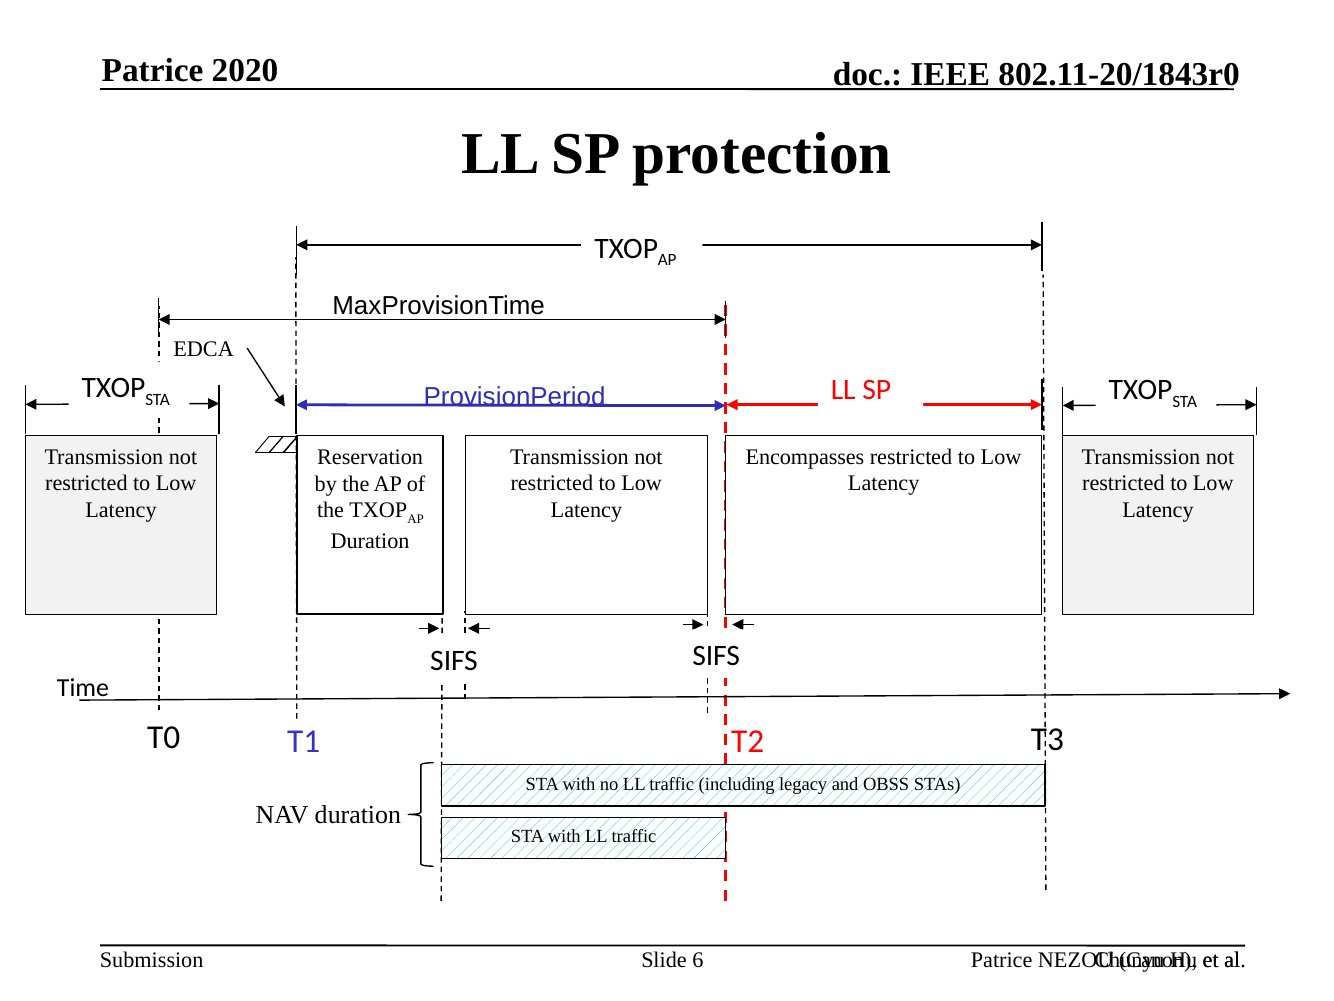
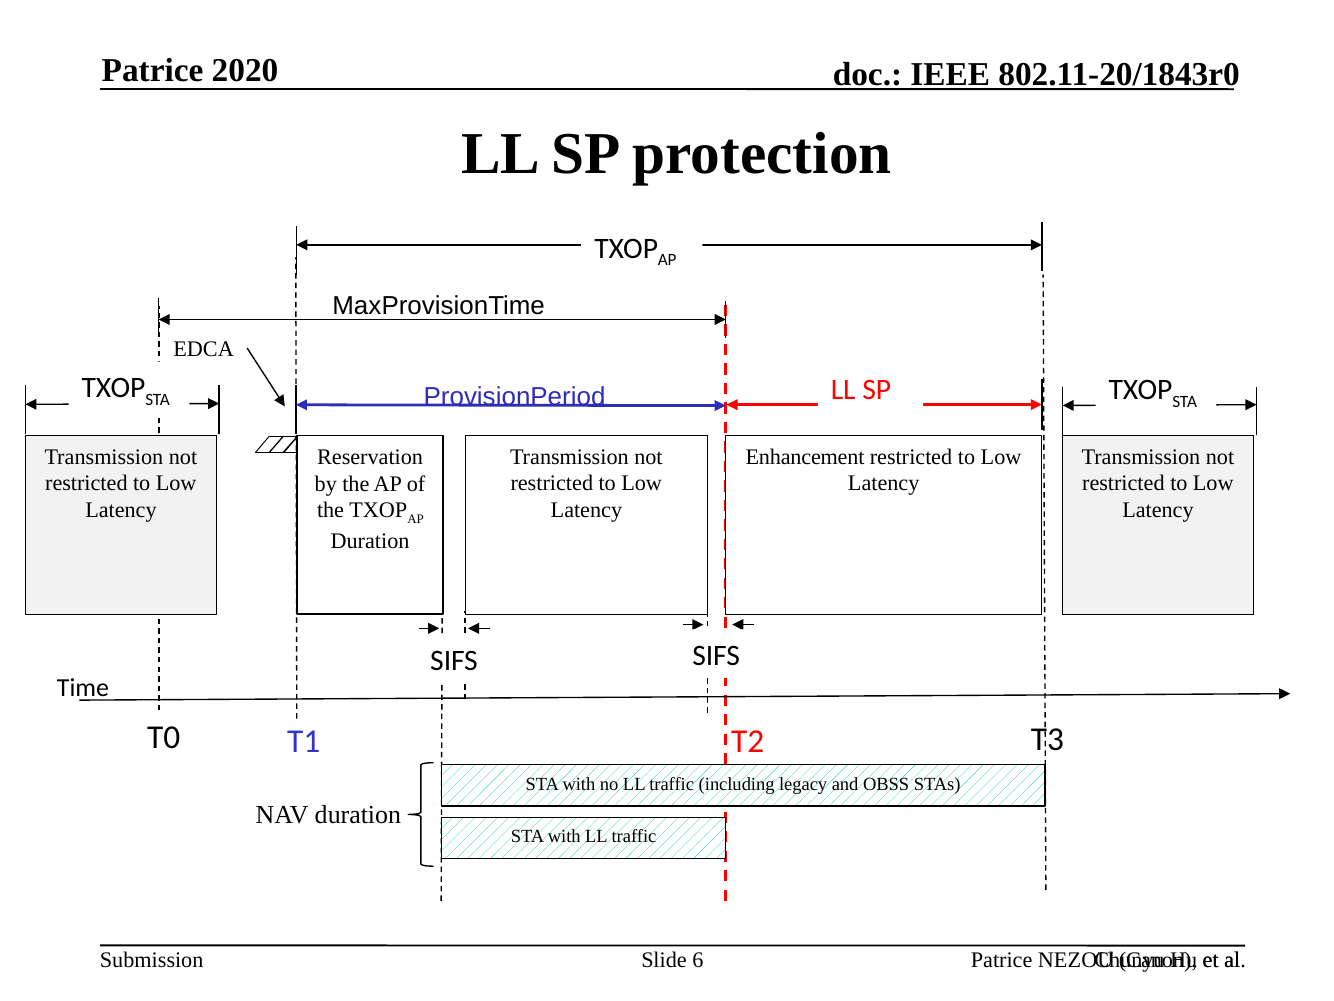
Encompasses: Encompasses -> Enhancement (805, 457)
